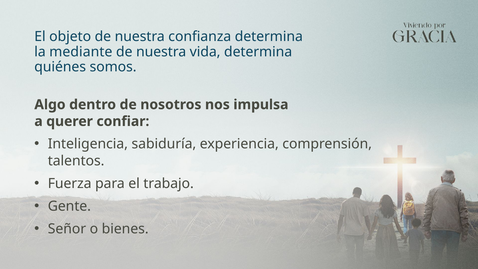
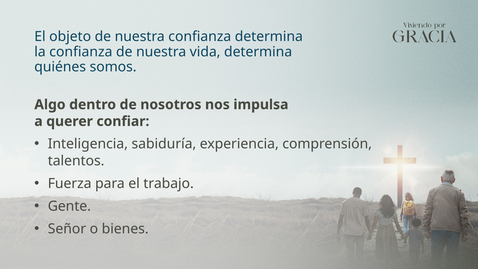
la mediante: mediante -> confianza (81, 52)
